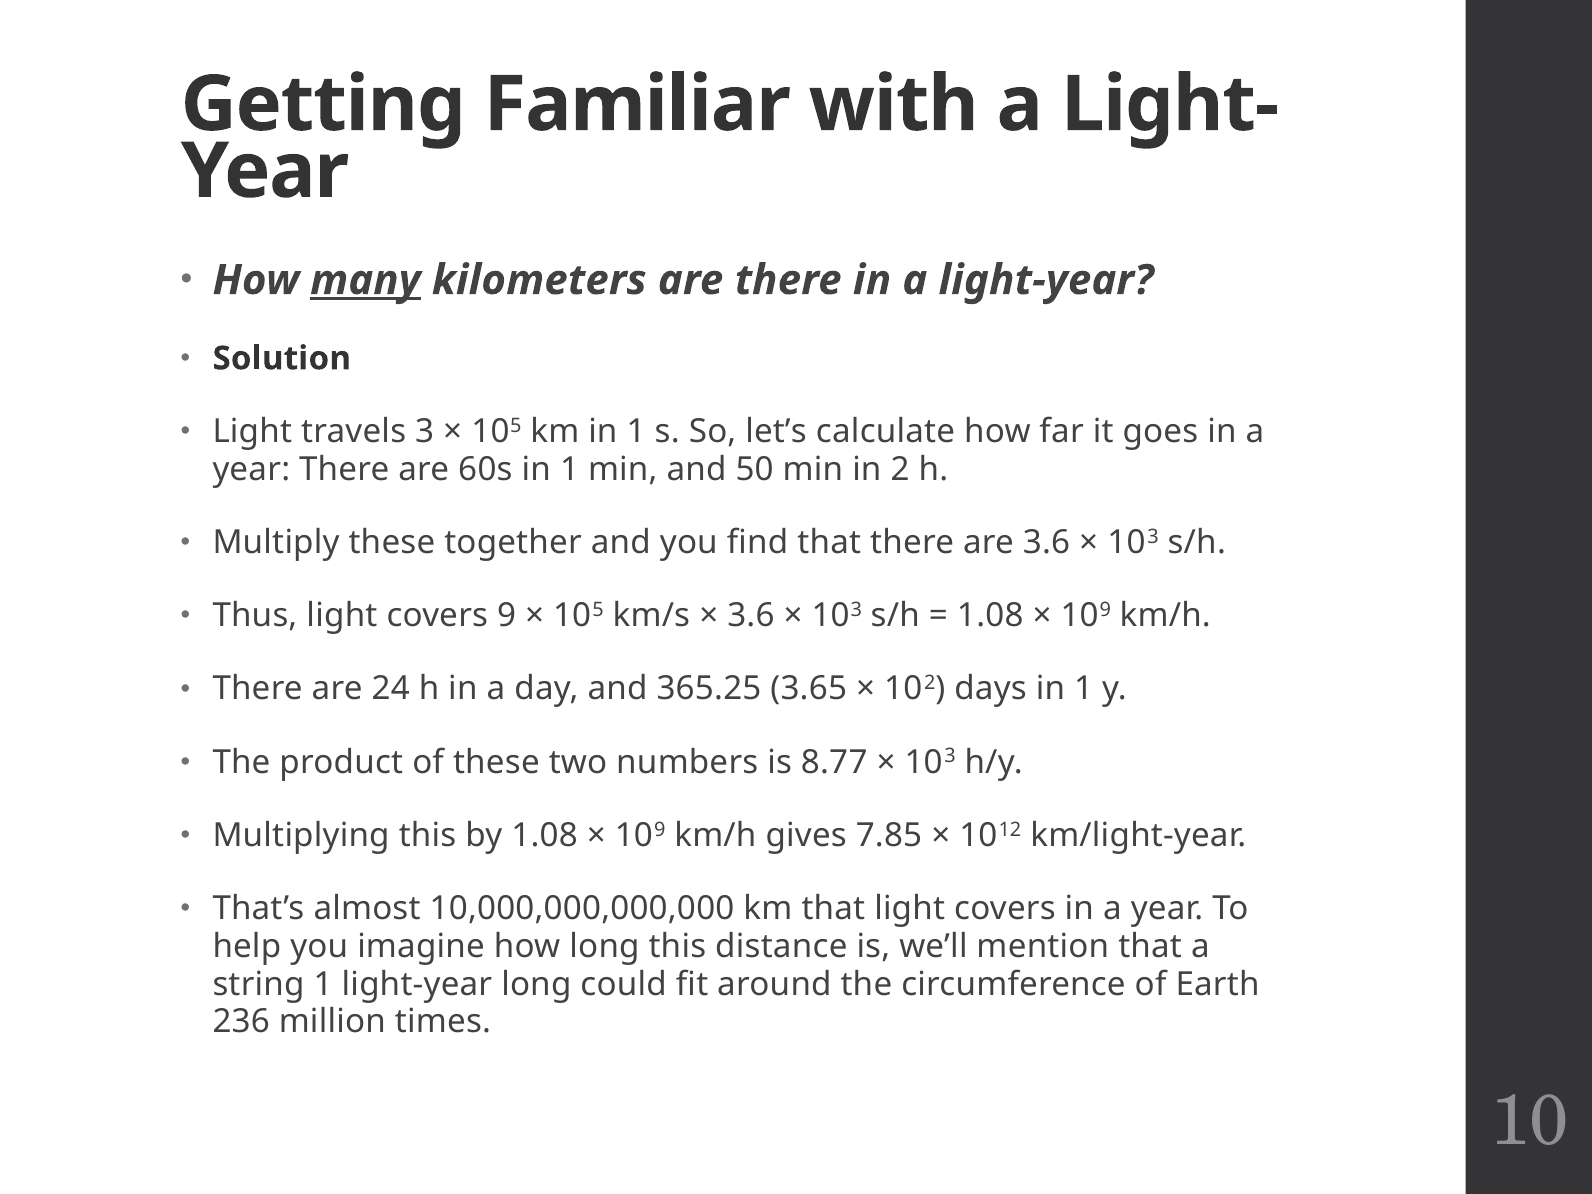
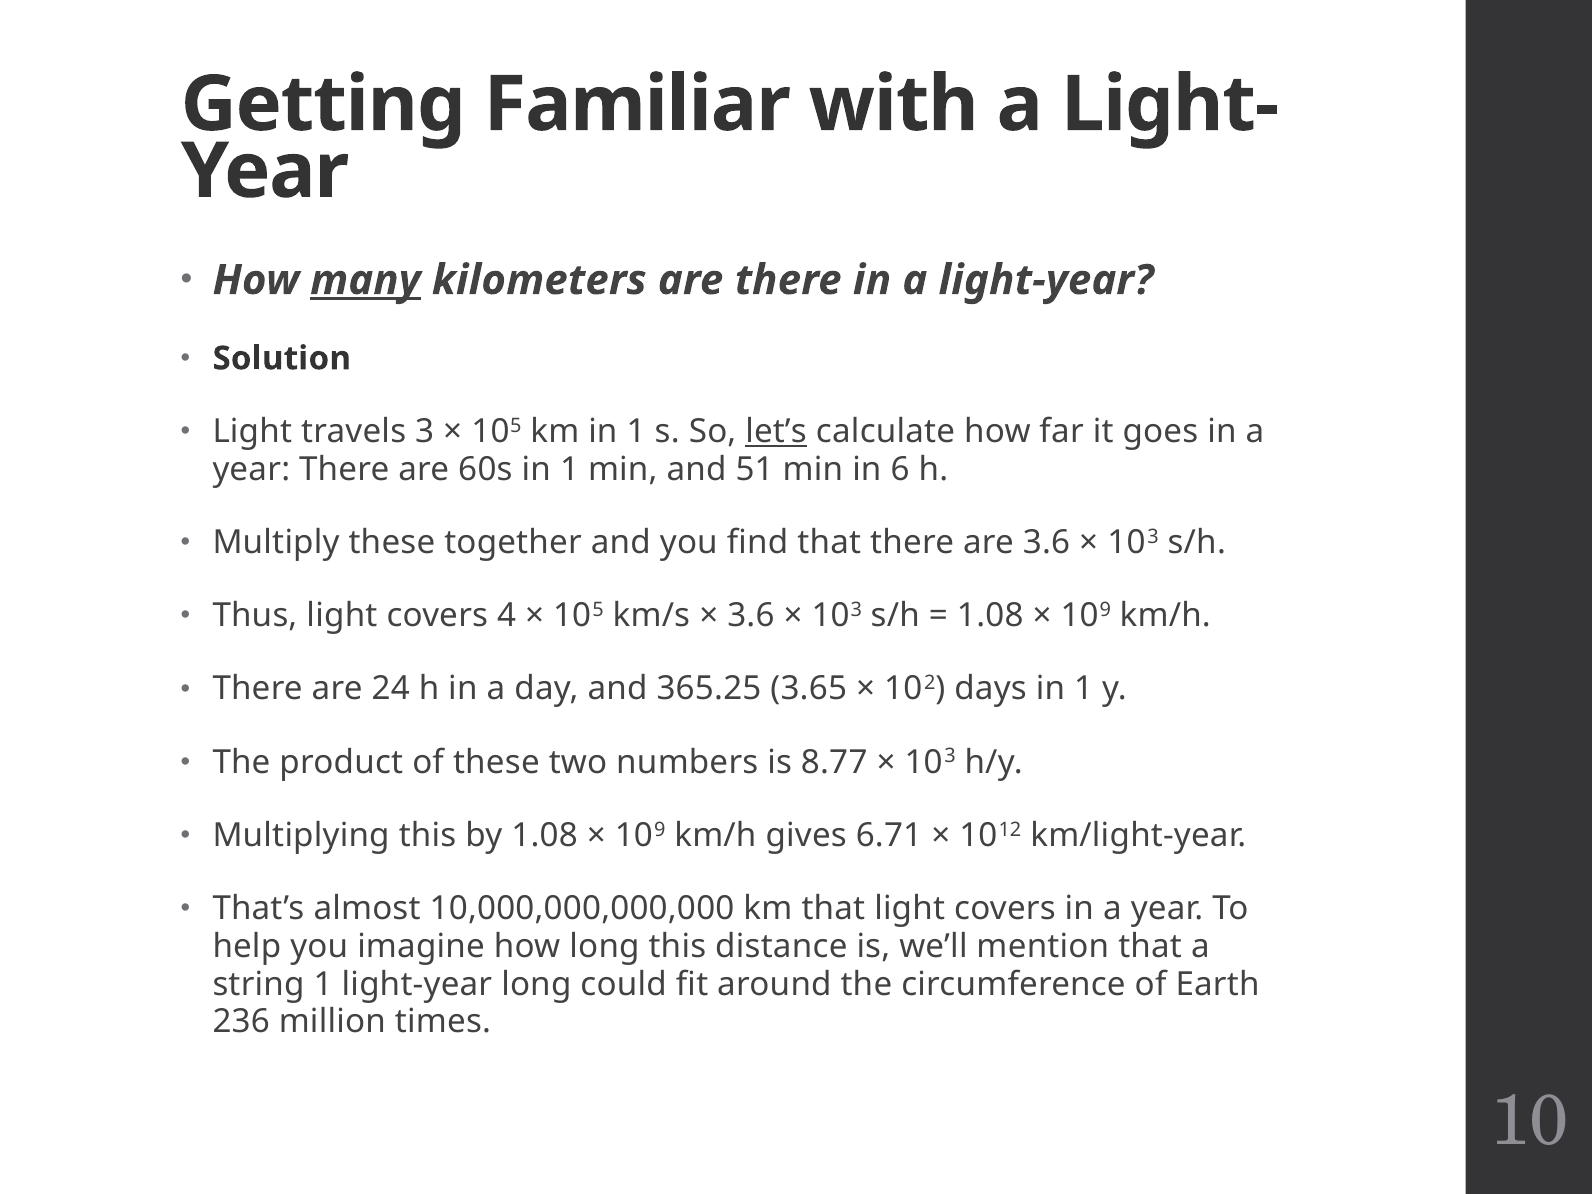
let’s underline: none -> present (776, 432)
50: 50 -> 51 (755, 469)
2: 2 -> 6 (900, 469)
9: 9 -> 4 (507, 616)
7.85: 7.85 -> 6.71 (889, 835)
